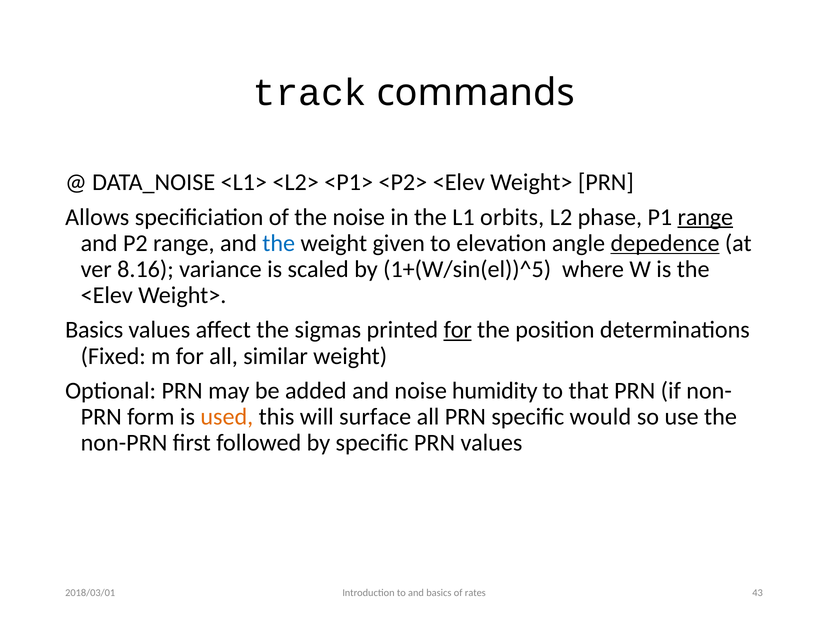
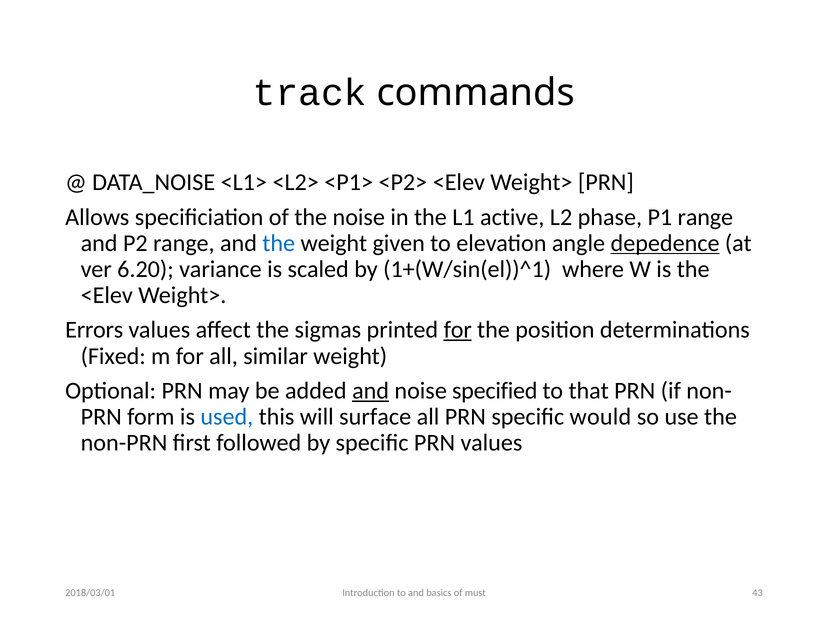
orbits: orbits -> active (512, 217)
range underline: present -> none (705, 217)
8.16: 8.16 -> 6.20 (145, 269)
1+(W/sin(el))^5: 1+(W/sin(el))^5 -> 1+(W/sin(el))^1 (467, 269)
Basics: Basics -> Errors (94, 330)
and underline: none -> present (371, 391)
humidity: humidity -> specified (495, 391)
used colour: orange -> blue (227, 417)
rates: rates -> must (475, 593)
